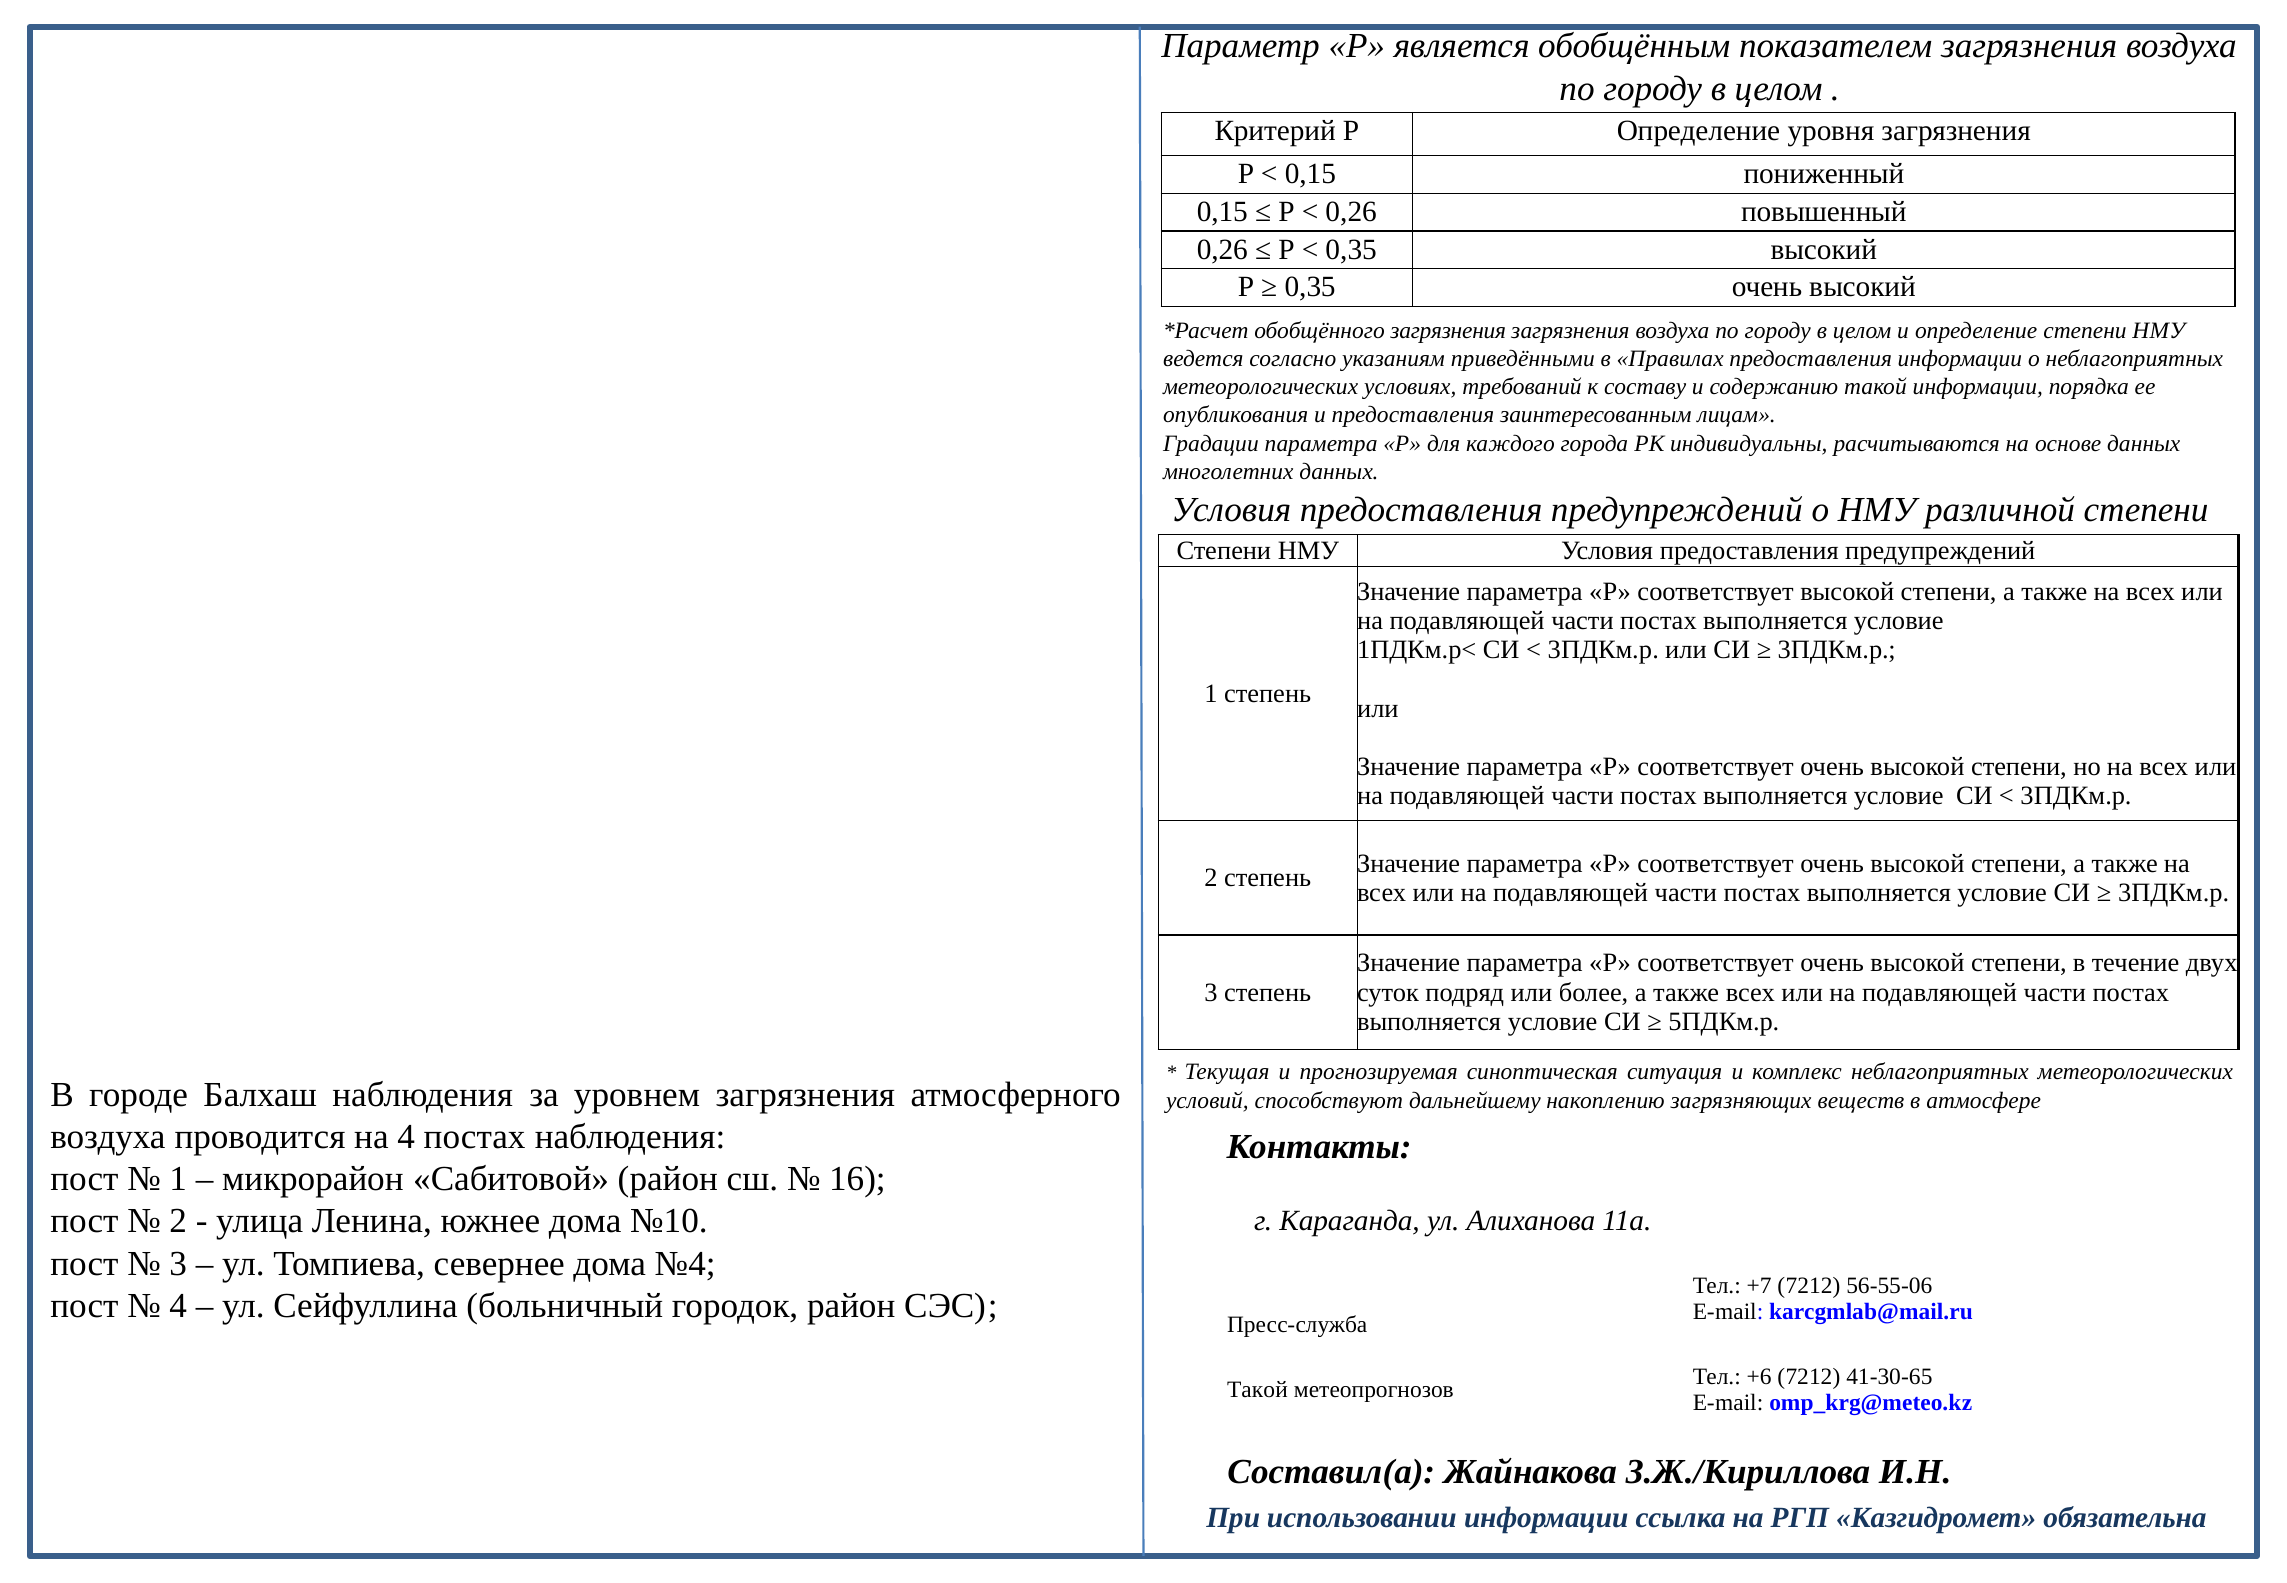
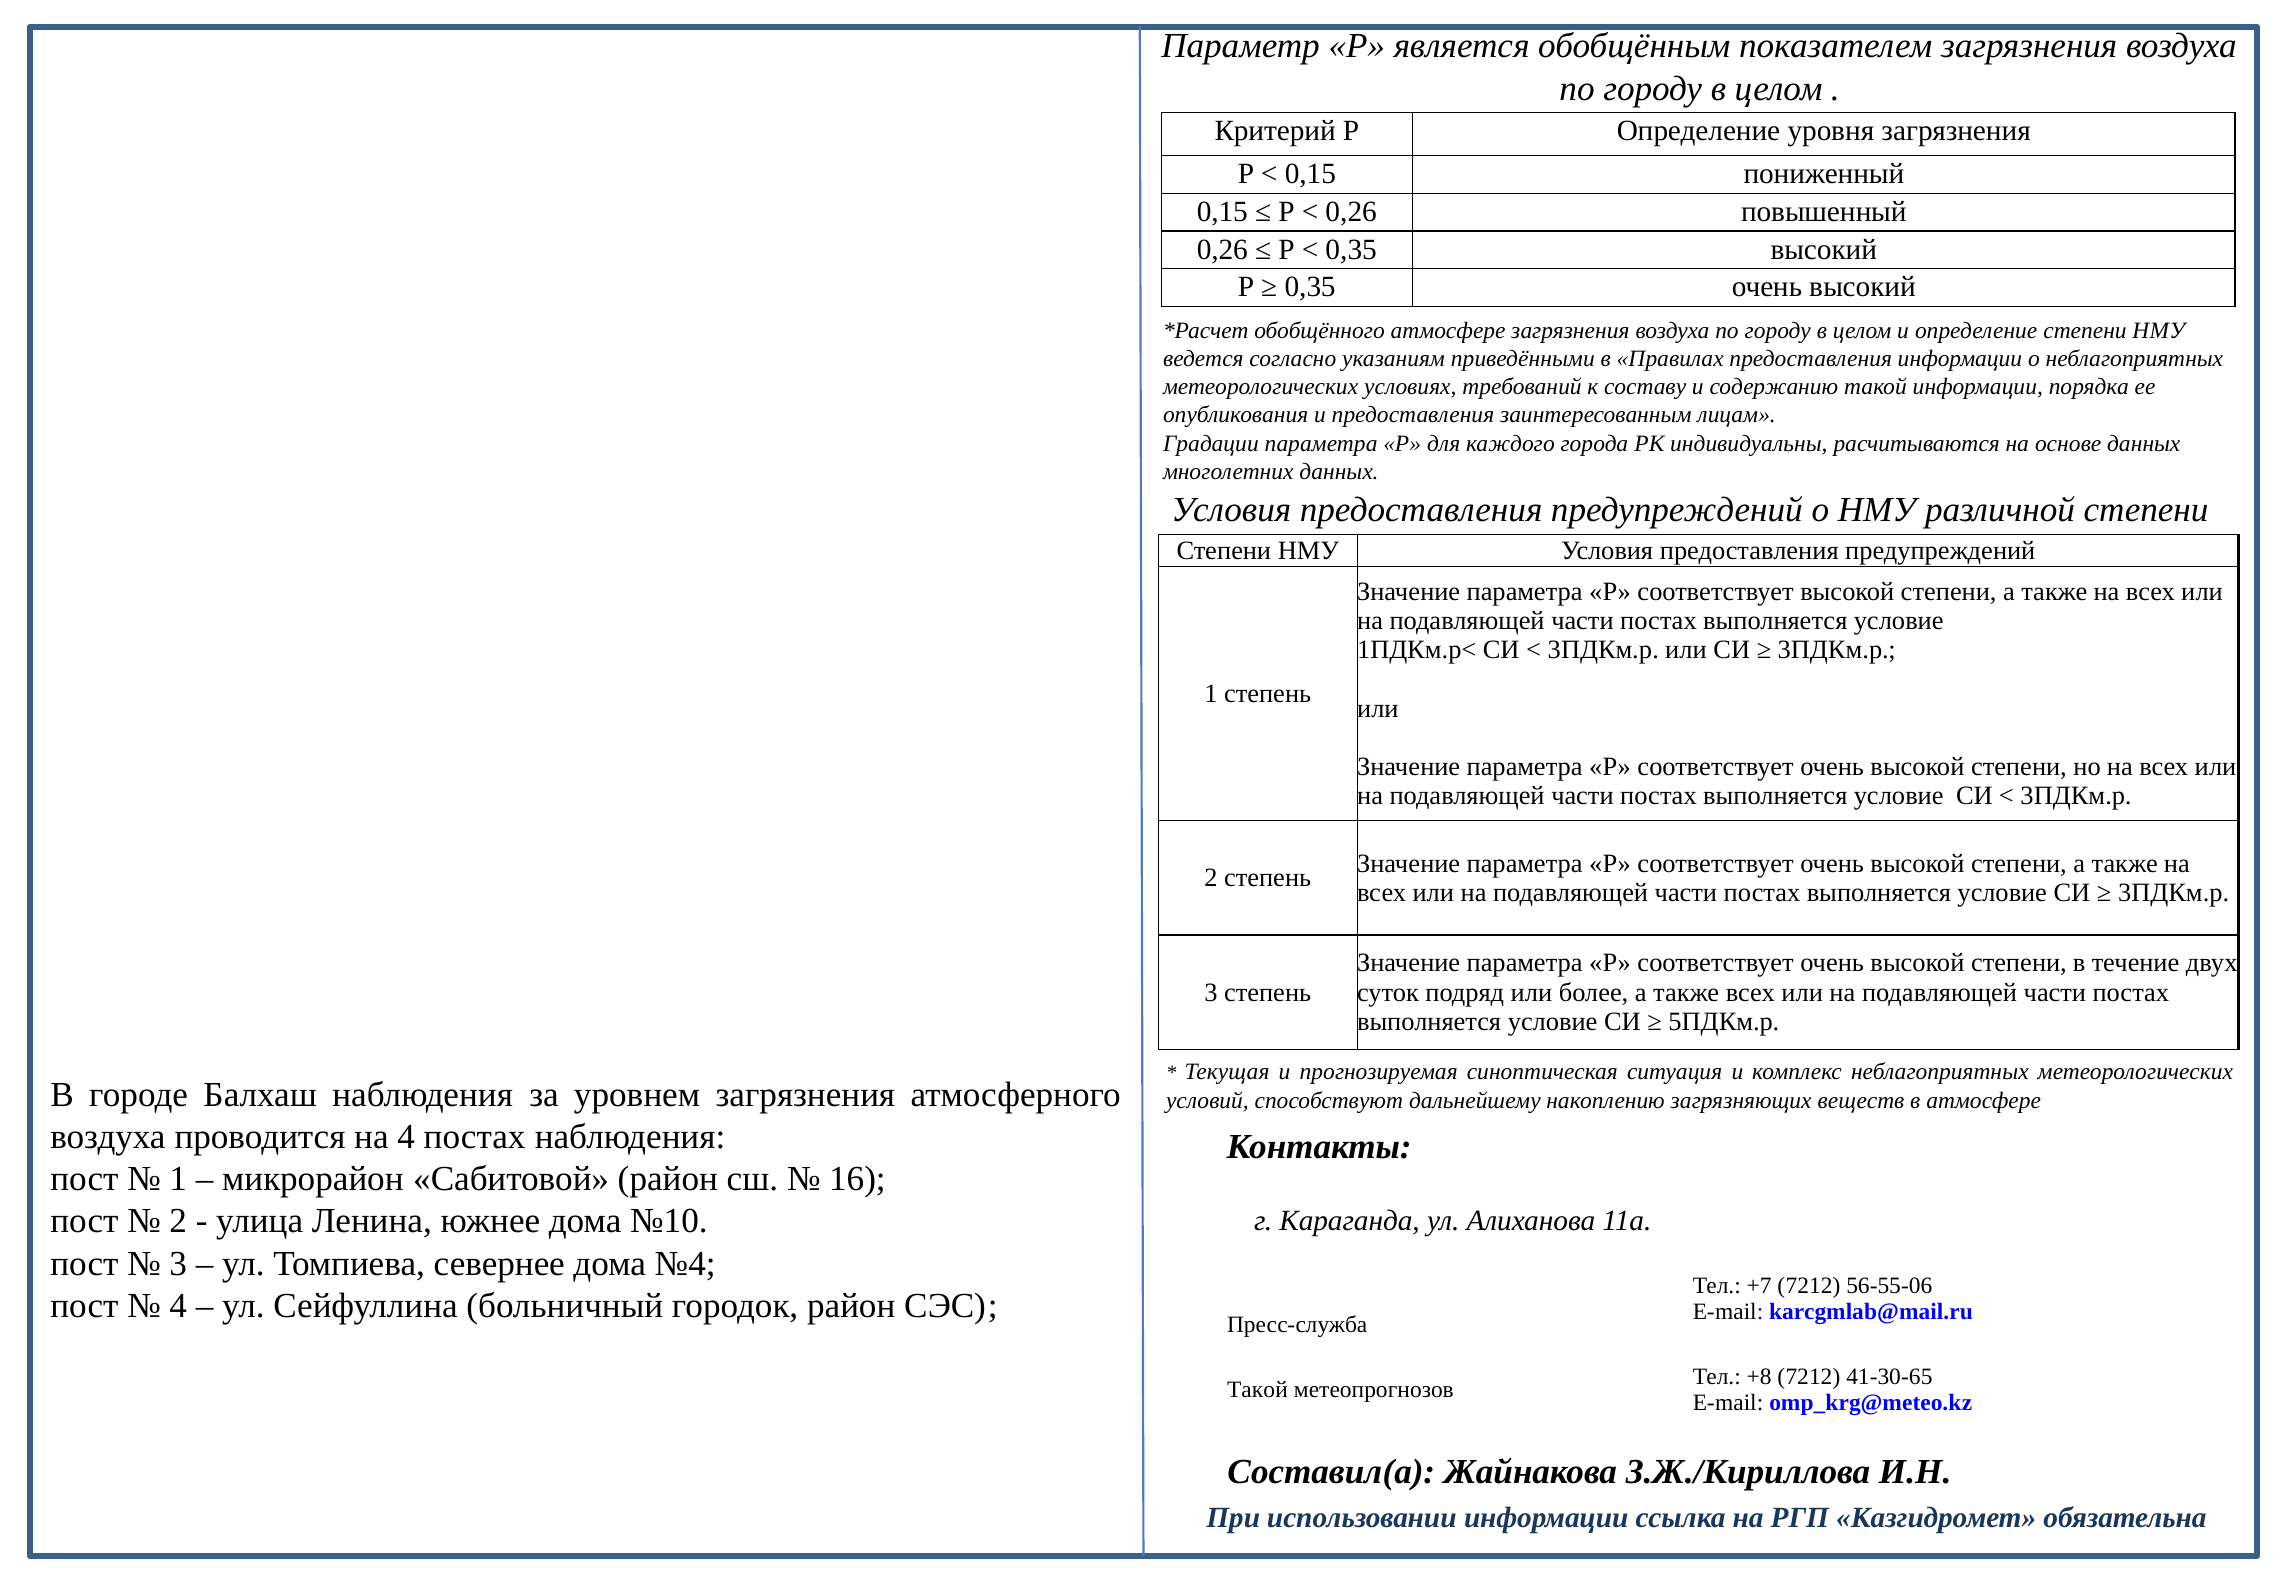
обобщённого загрязнения: загрязнения -> атмосфере (1448, 331)
+6: +6 -> +8 (1759, 1377)
